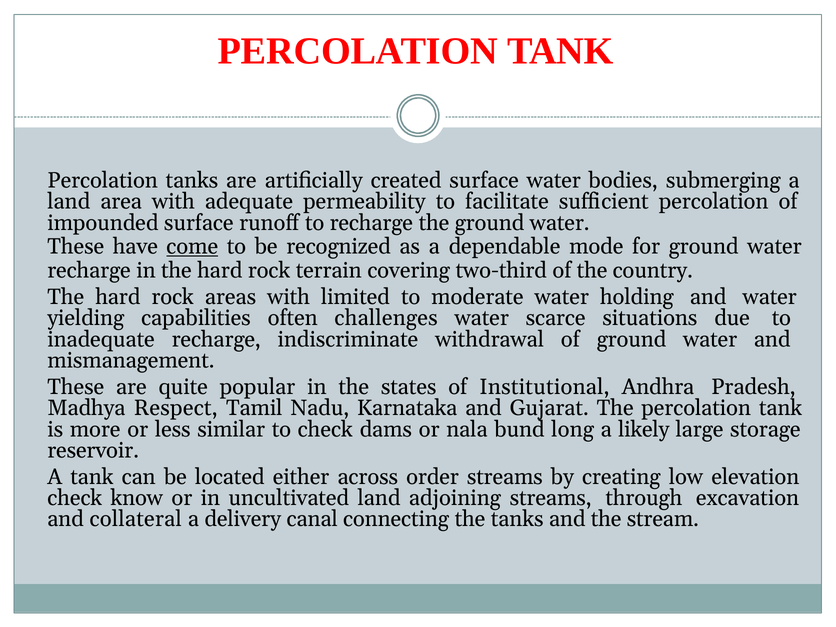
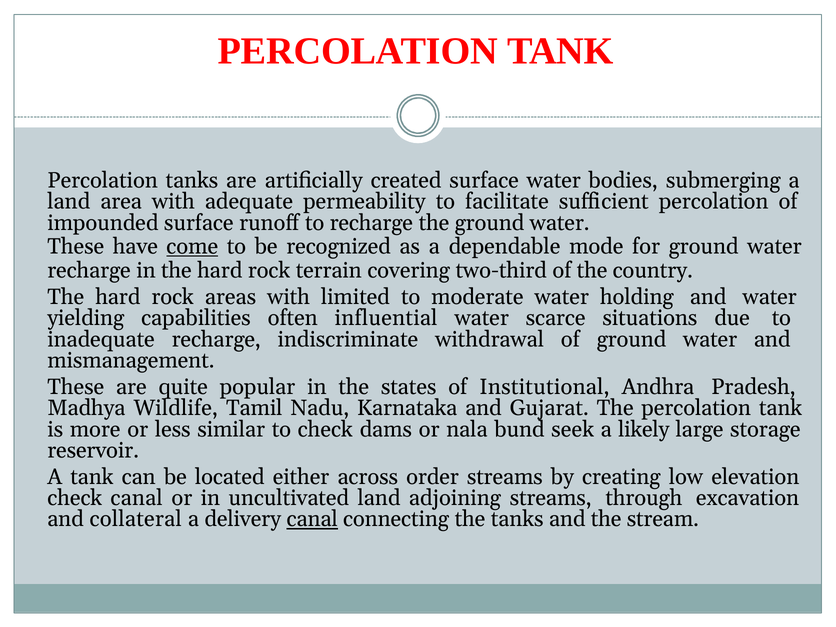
challenges: challenges -> influential (386, 318)
Respect: Respect -> Wildlife (176, 408)
long: long -> seek (573, 429)
check know: know -> canal (137, 498)
canal underline: none -> present (312, 519)
